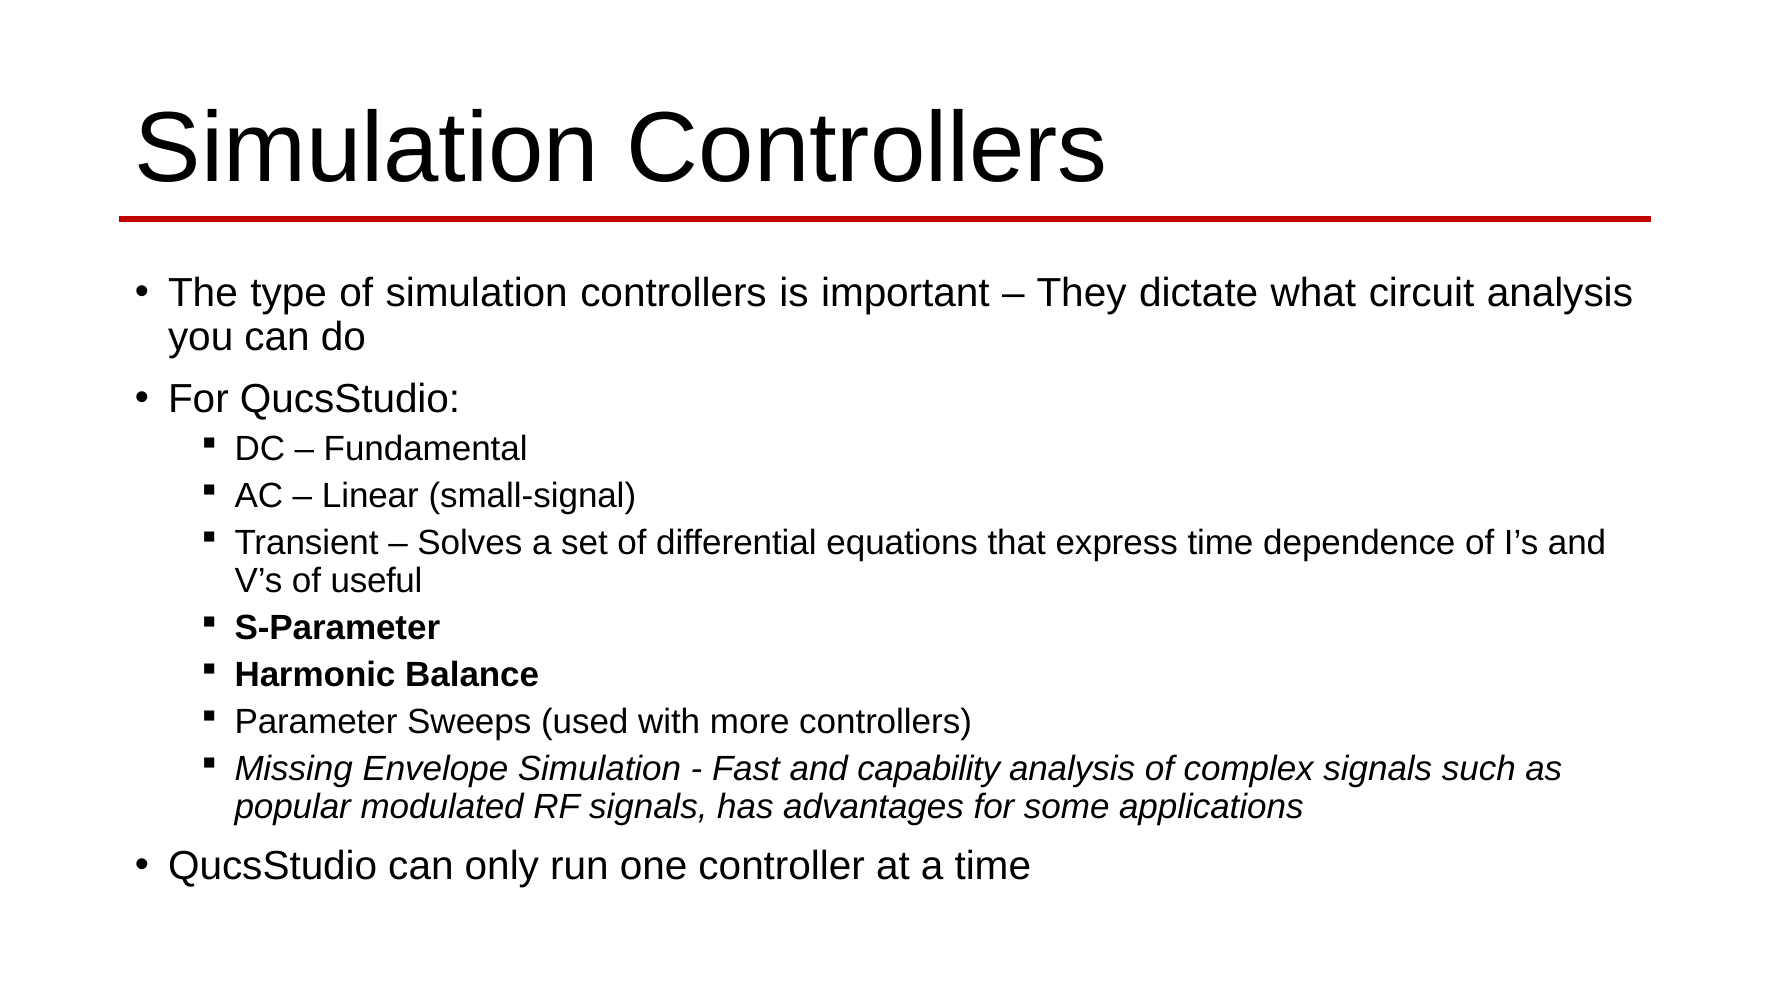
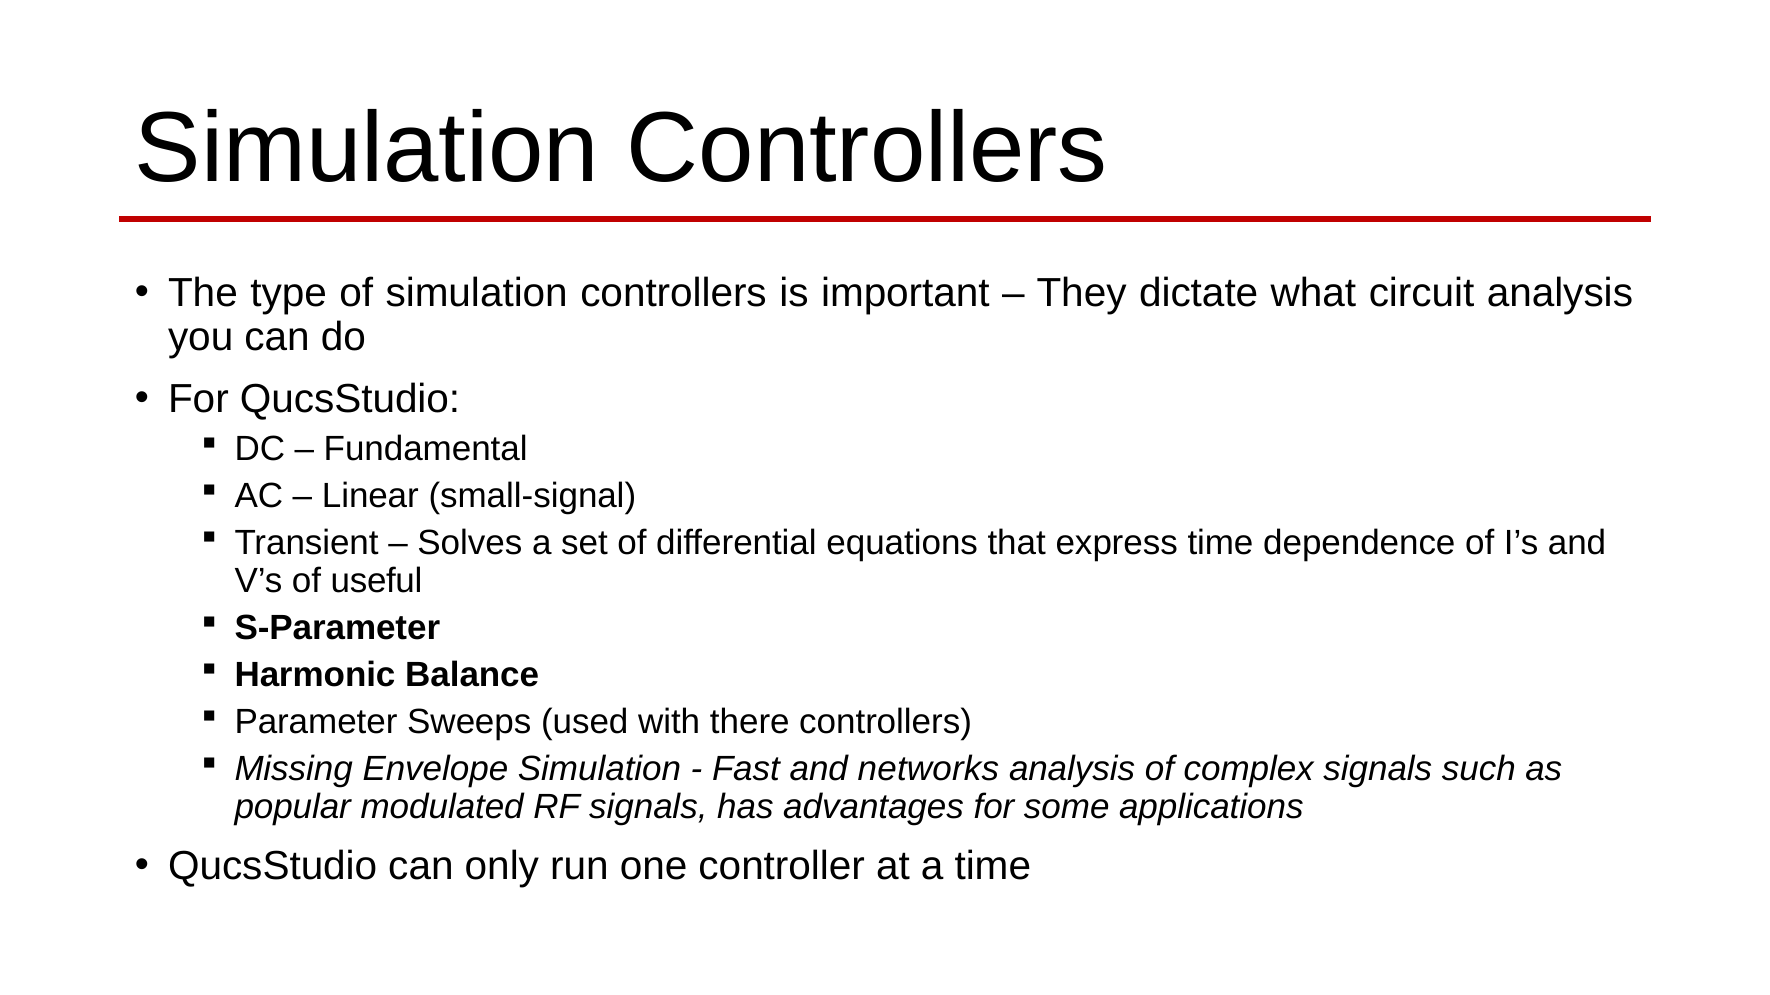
more: more -> there (750, 722)
capability: capability -> networks (928, 769)
